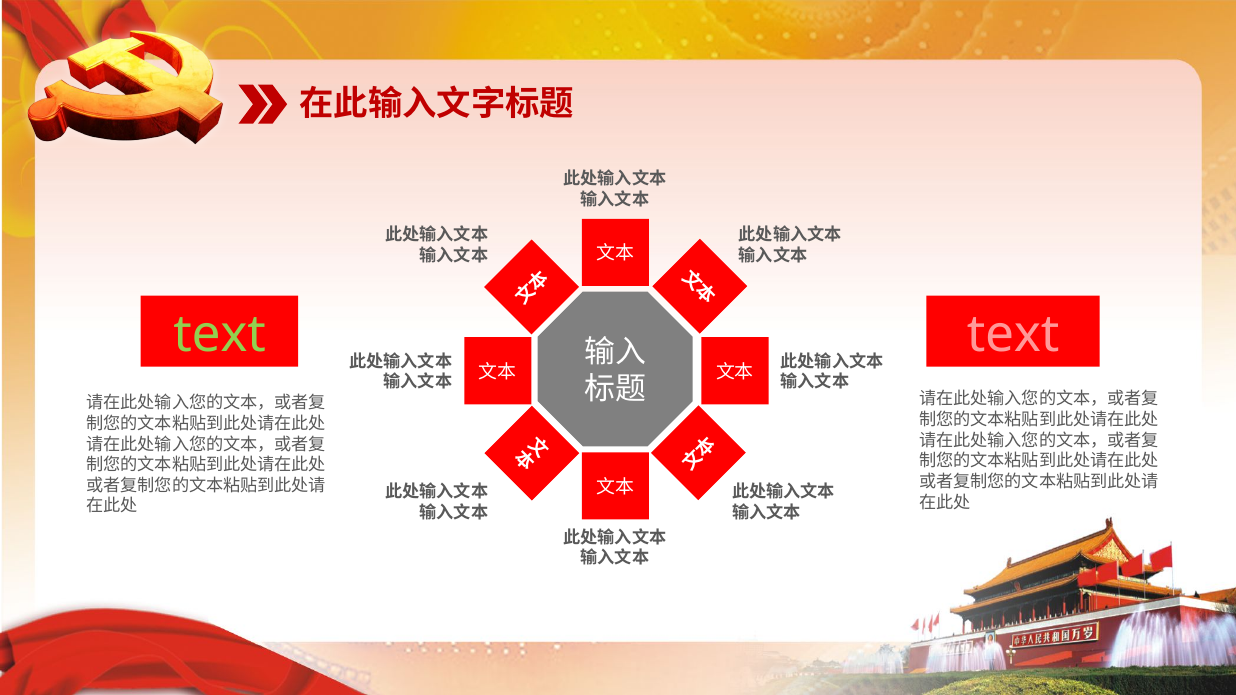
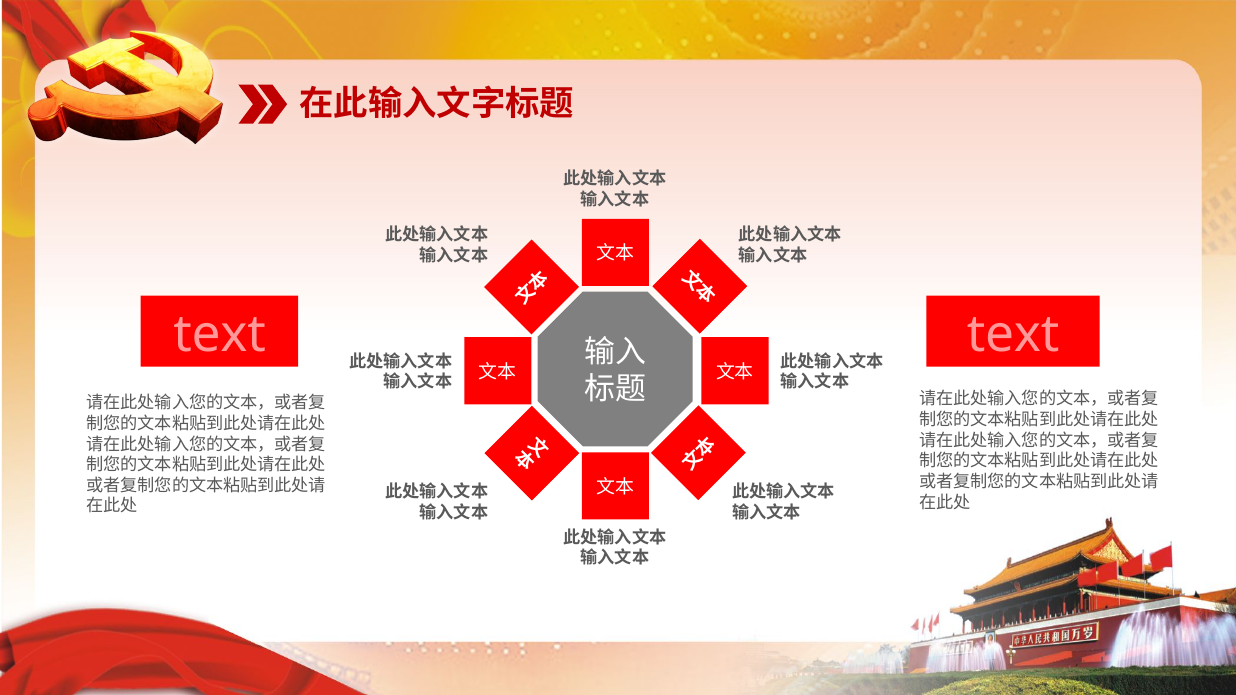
text colour: light green -> pink (220, 335)
